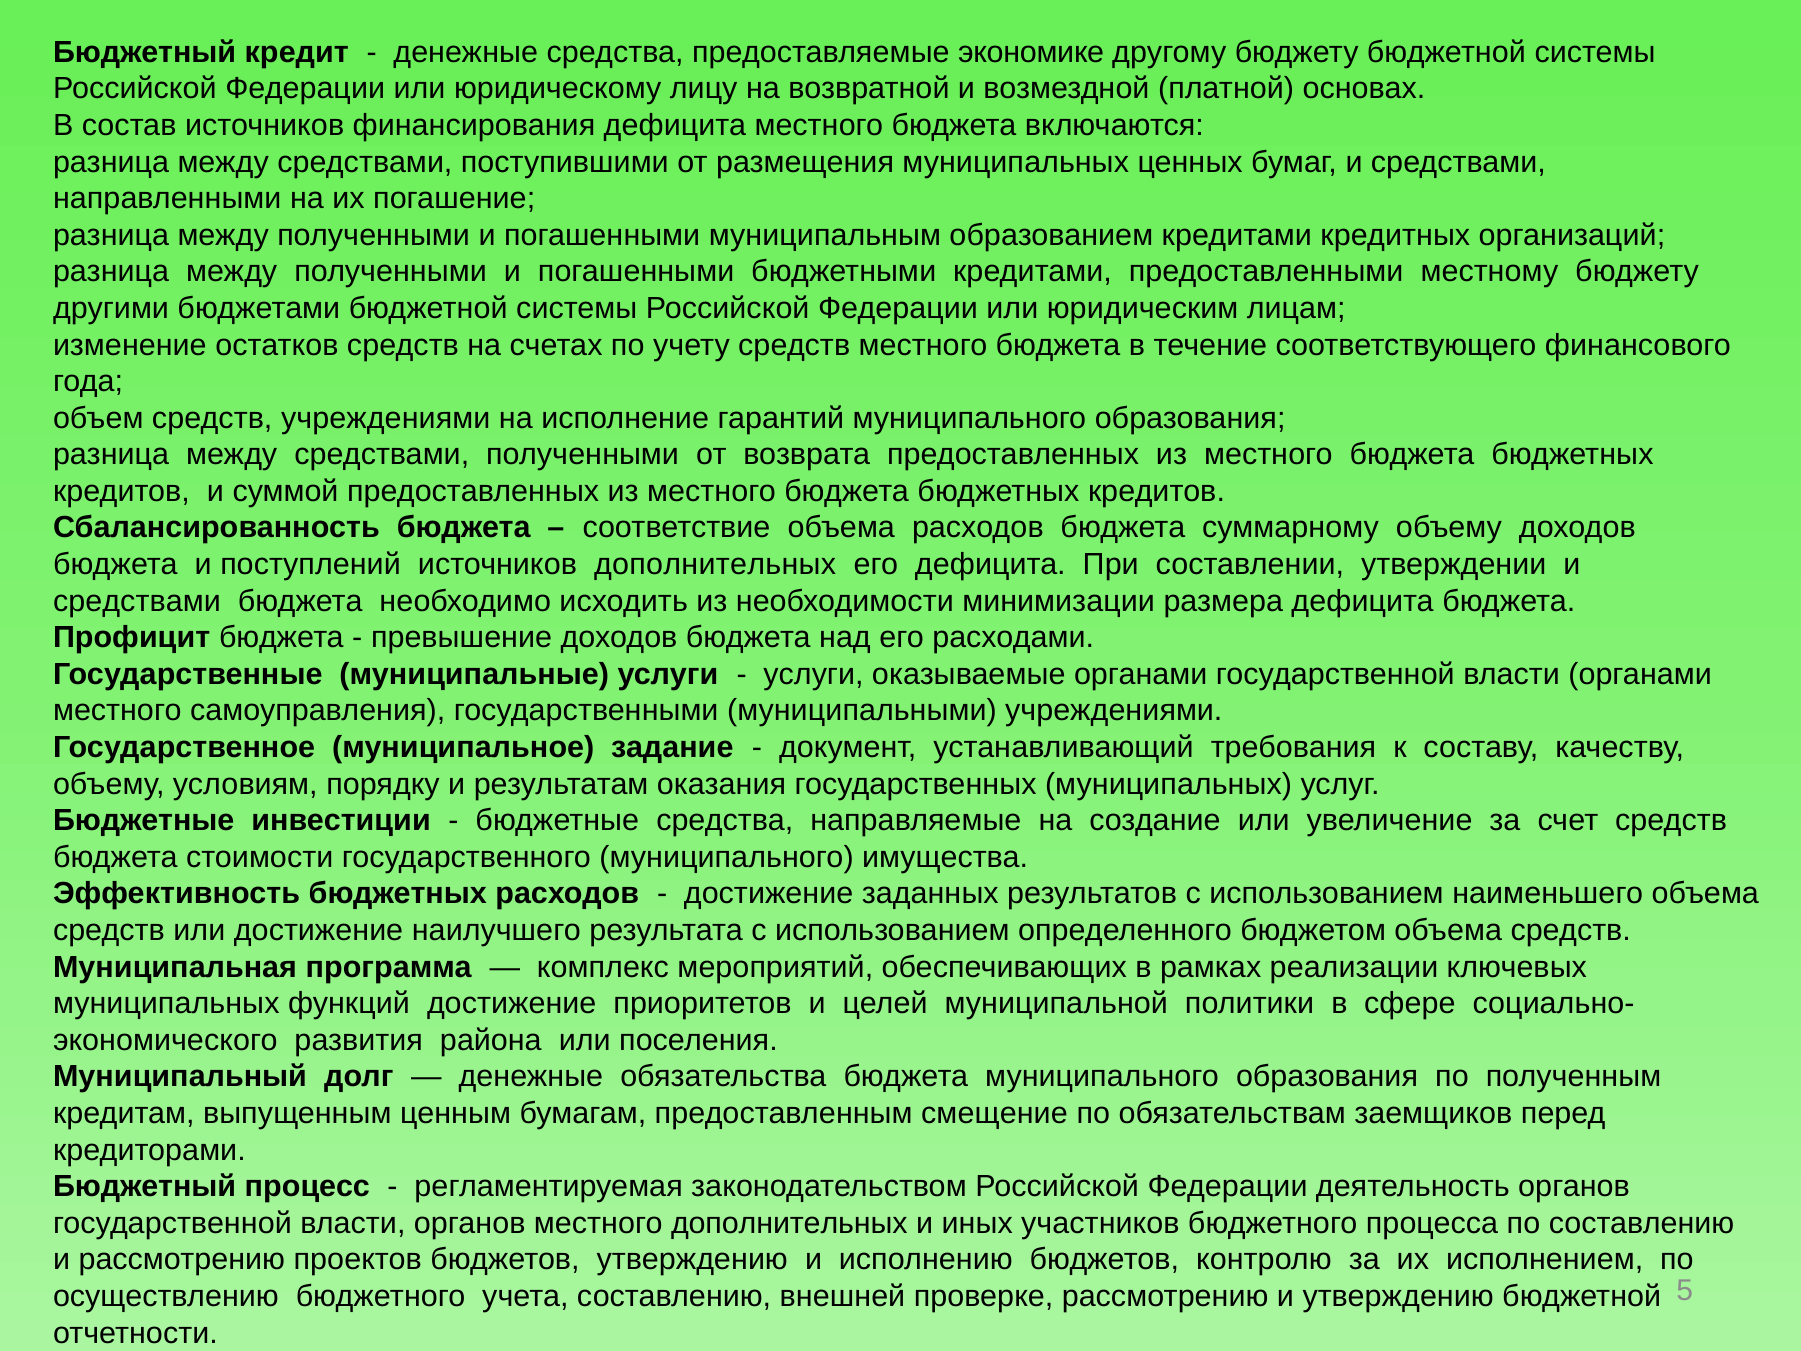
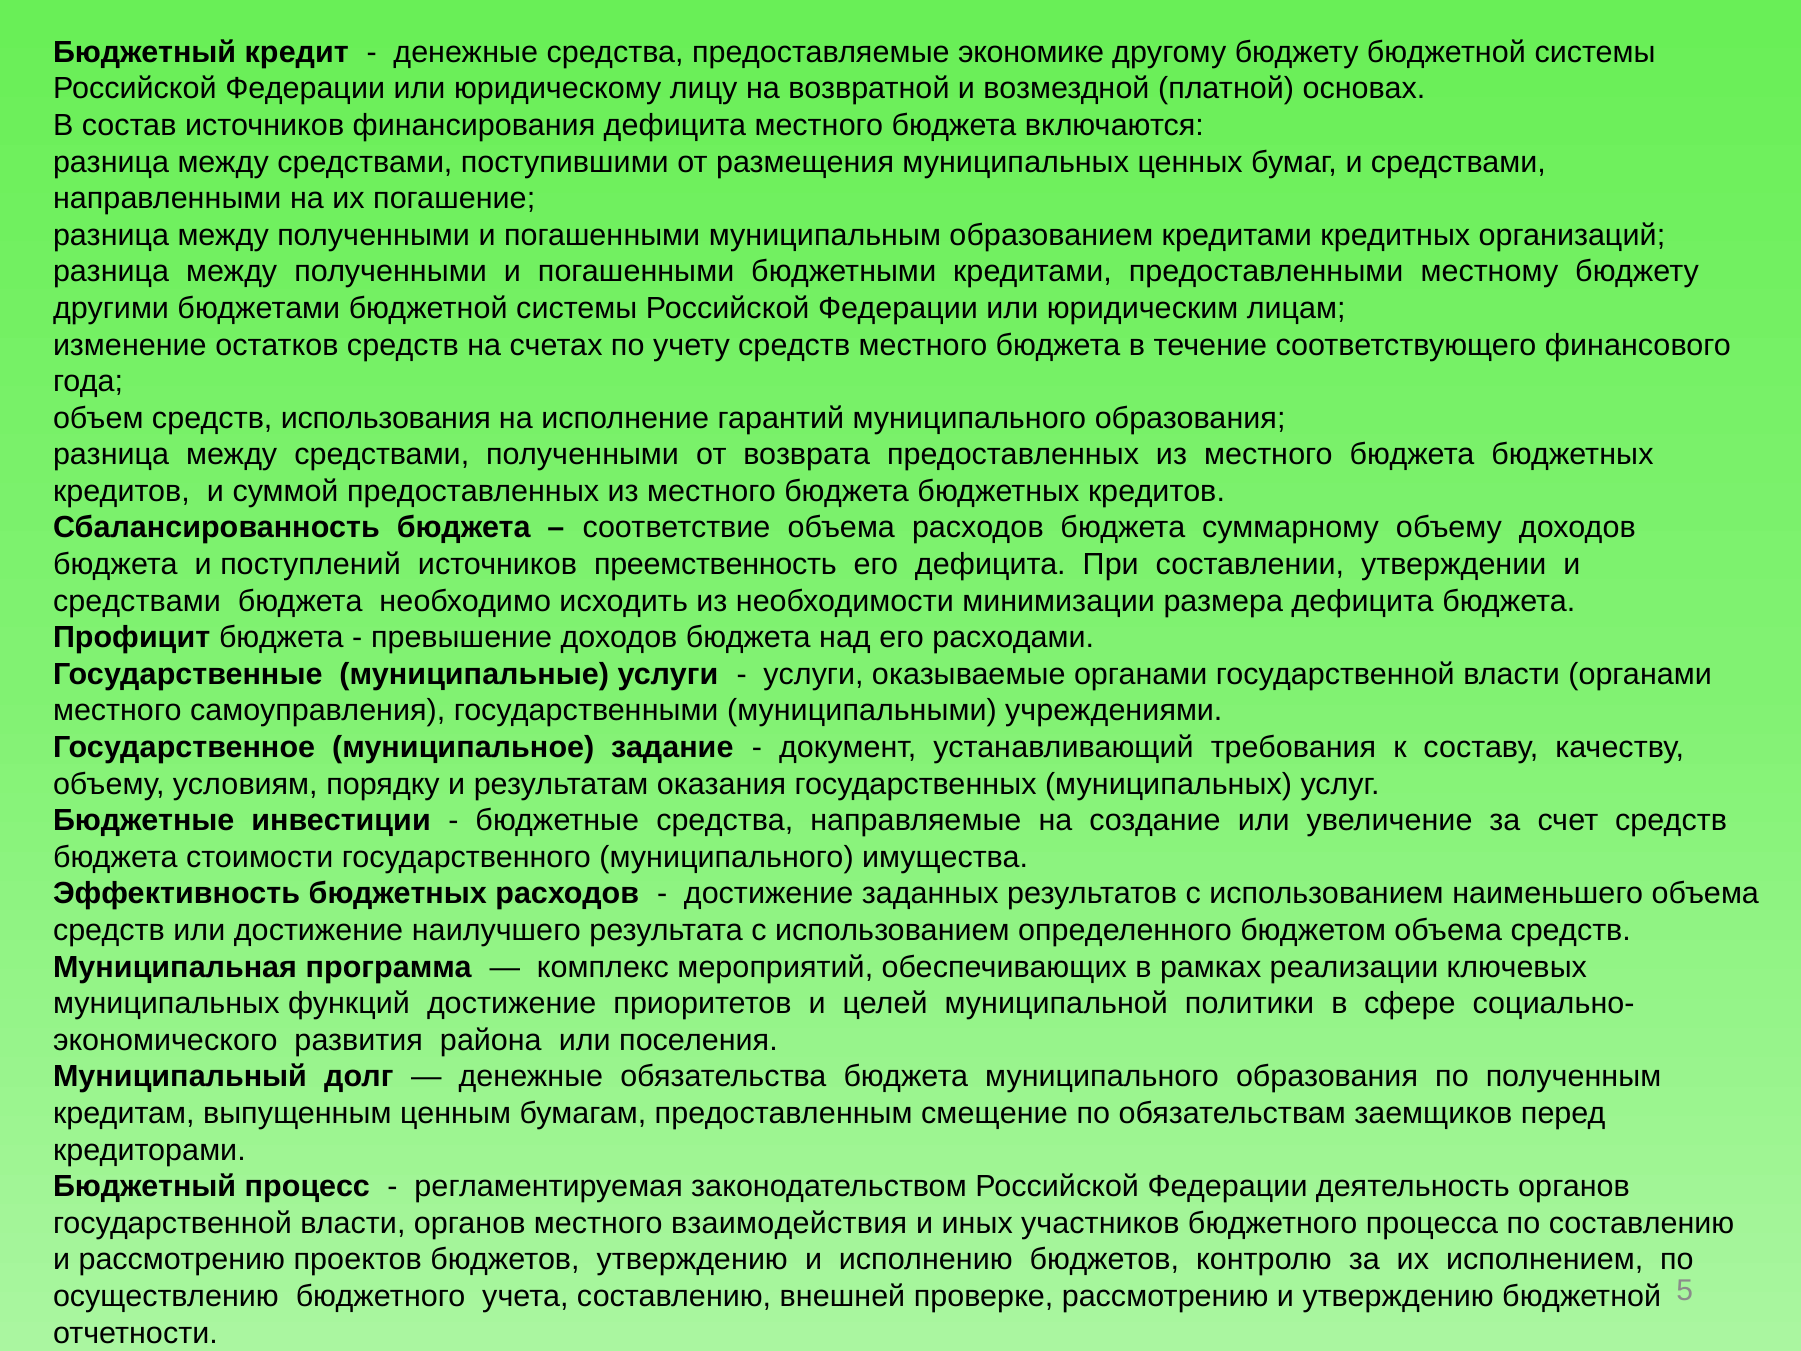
средств учреждениями: учреждениями -> использования (386, 418)
источников дополнительных: дополнительных -> преемственность (715, 564)
местного дополнительных: дополнительных -> взаимодействия (789, 1223)
